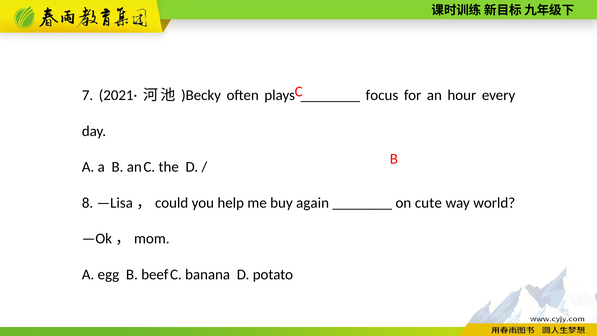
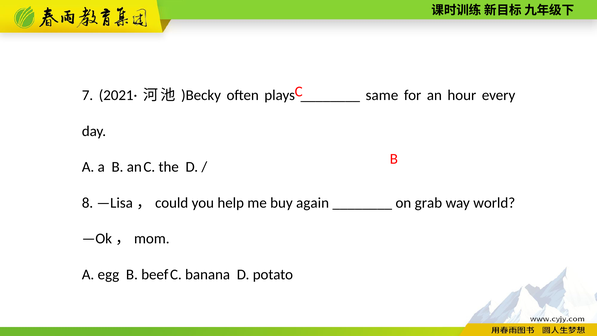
focus: focus -> same (382, 95)
cute: cute -> grab (428, 203)
